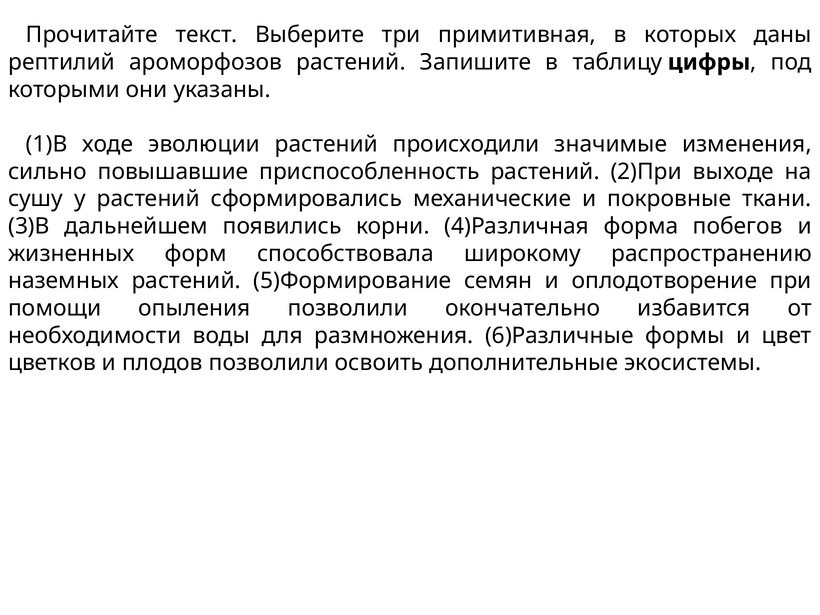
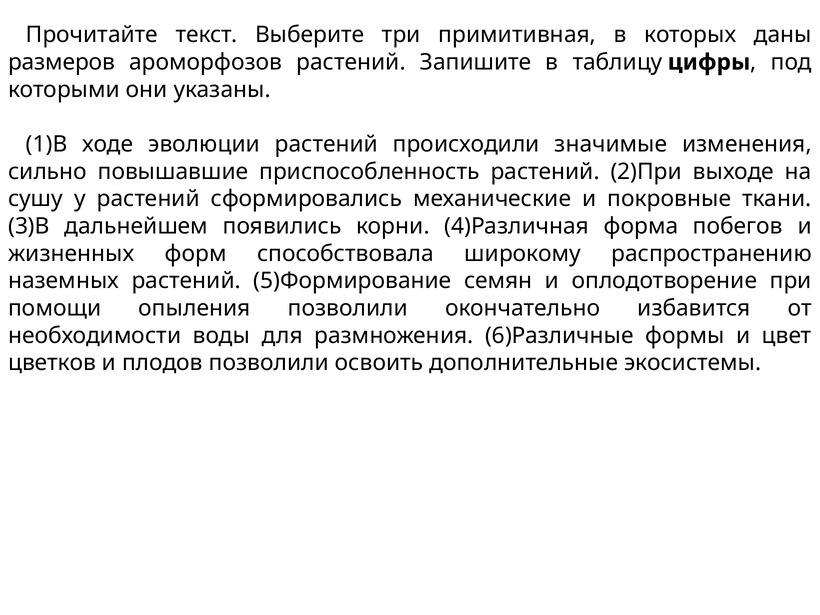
рептилий: рептилий -> размеров (62, 62)
